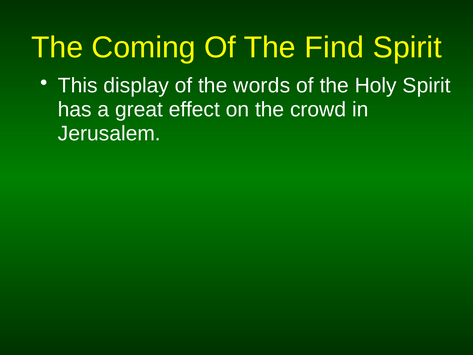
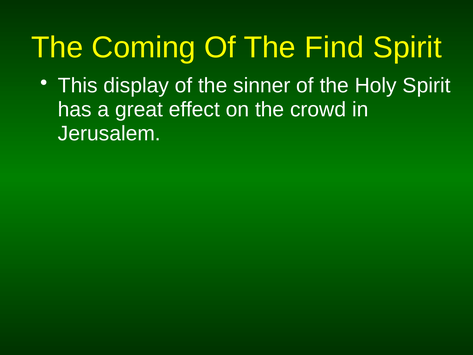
words: words -> sinner (262, 86)
